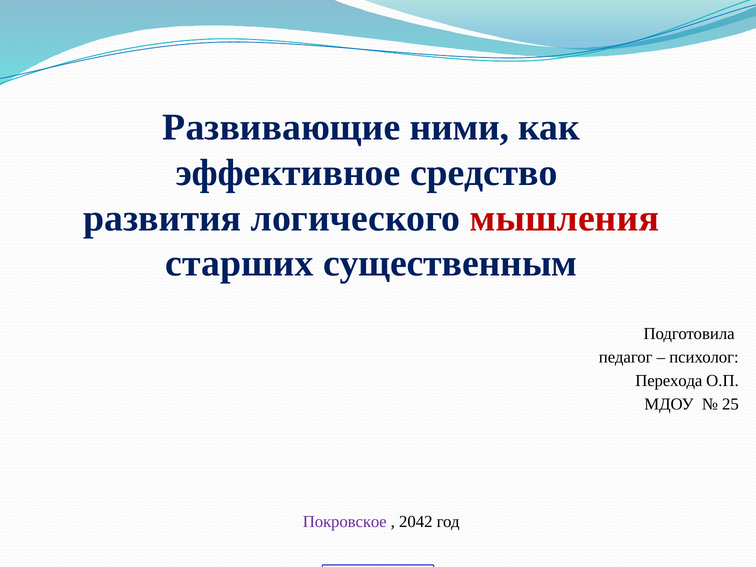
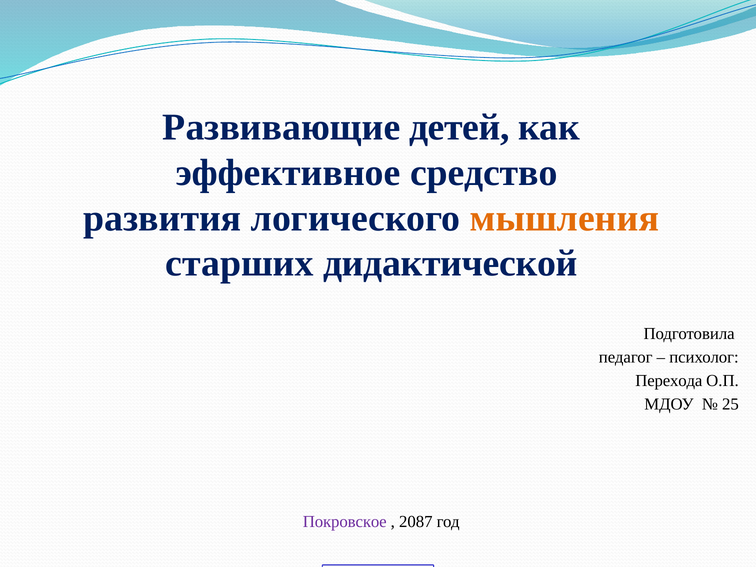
ними: ними -> детей (459, 127)
мышления colour: red -> orange (564, 218)
существенным: существенным -> дидактической (450, 263)
2042: 2042 -> 2087 (416, 522)
